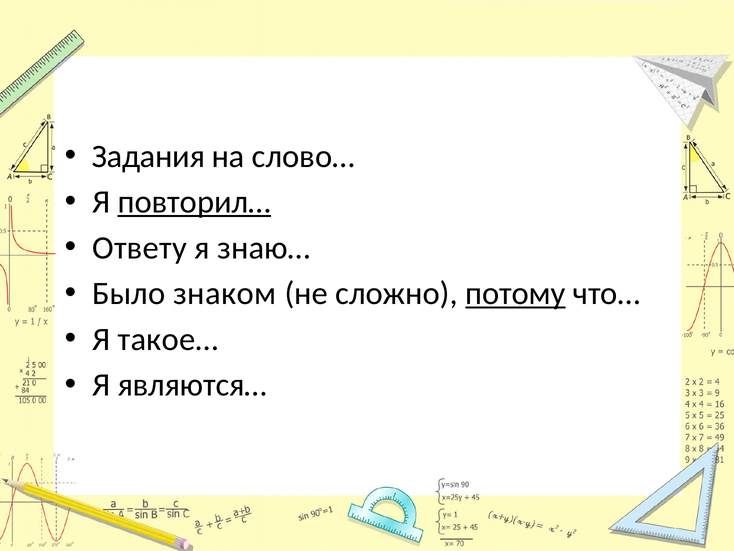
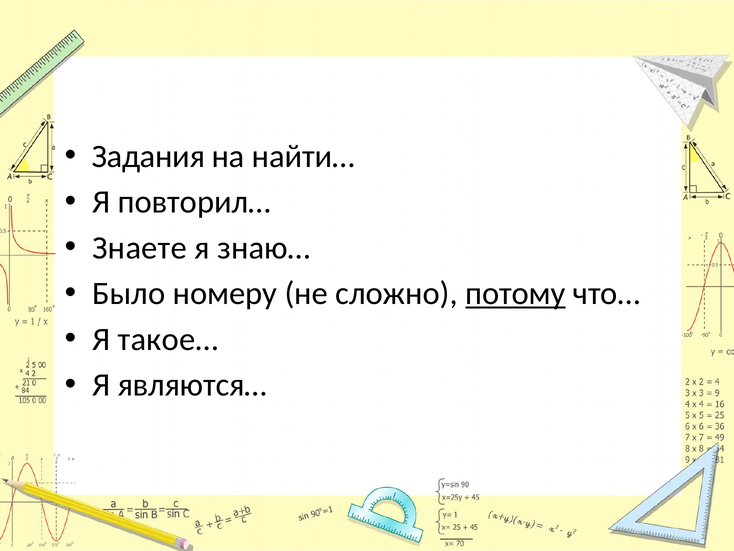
слово…: слово… -> найти… (303, 156)
повторил… underline: present -> none (194, 202)
Ответу: Ответу -> Знаете (140, 248)
знаком: знаком -> номеру (225, 293)
